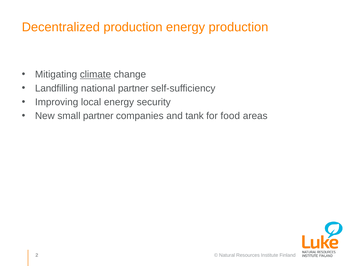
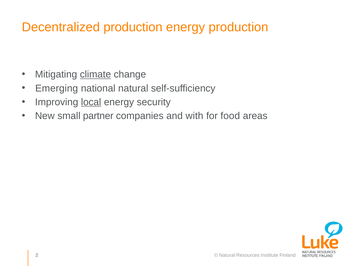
Landfilling: Landfilling -> Emerging (57, 88)
national partner: partner -> natural (133, 88)
local underline: none -> present (91, 102)
tank: tank -> with (194, 116)
